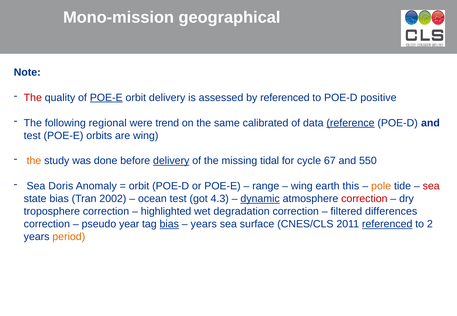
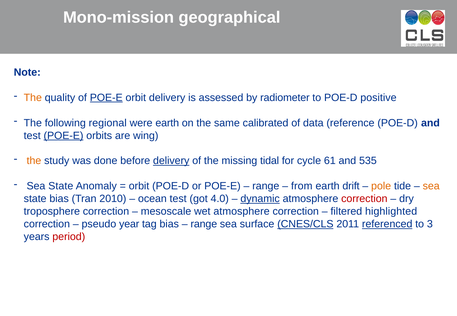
The colour: red -> orange (33, 98)
by referenced: referenced -> radiometer (285, 98)
were trend: trend -> earth (167, 123)
reference underline: present -> none (350, 123)
POE-E underline: none -> present (64, 136)
67: 67 -> 61 (330, 161)
550: 550 -> 535 (368, 161)
Doris: Doris -> State (61, 186)
wing: wing -> from (302, 186)
this: this -> drift (351, 186)
sea colour: red -> orange (431, 186)
2002: 2002 -> 2010 (113, 199)
4.3: 4.3 -> 4.0 (220, 199)
highlighted: highlighted -> mesoscale (166, 212)
wet degradation: degradation -> atmosphere (242, 212)
differences: differences -> highlighted (391, 212)
bias underline: present -> none (169, 224)
years: years -> range (204, 224)
CNES/CLS underline: none -> present (305, 224)
2: 2 -> 3 (430, 224)
period colour: orange -> red (69, 237)
